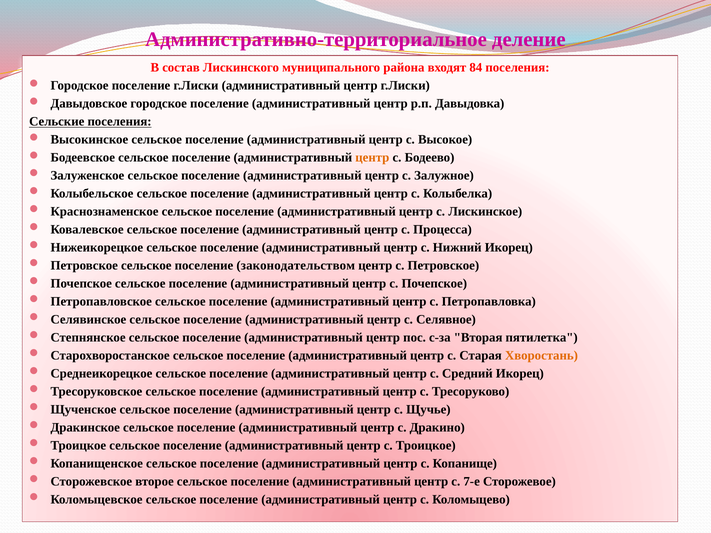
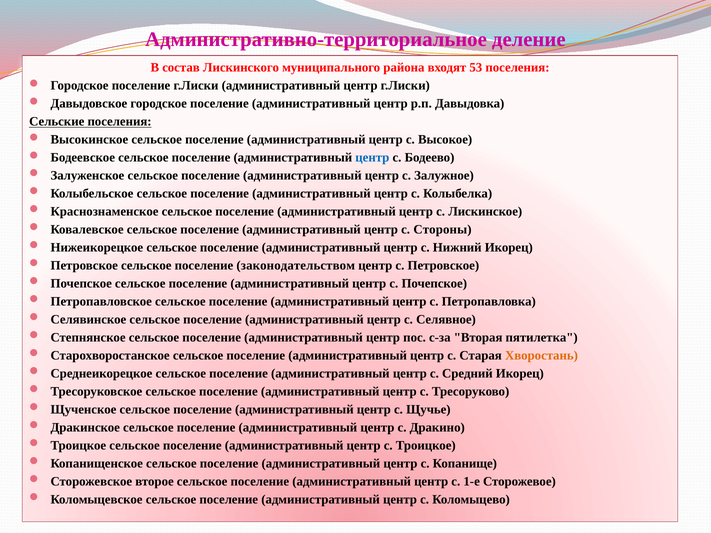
84: 84 -> 53 (476, 68)
центр colour: orange -> blue (372, 158)
Процесса: Процесса -> Стороны (442, 230)
7-е: 7-е -> 1-е (472, 482)
